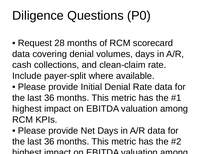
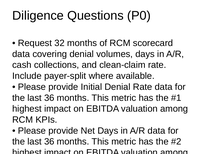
28: 28 -> 32 (60, 43)
